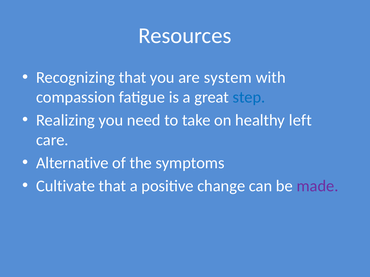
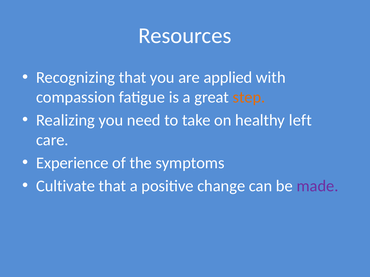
system: system -> applied (228, 78)
step colour: blue -> orange (249, 97)
Alternative: Alternative -> Experience (72, 163)
